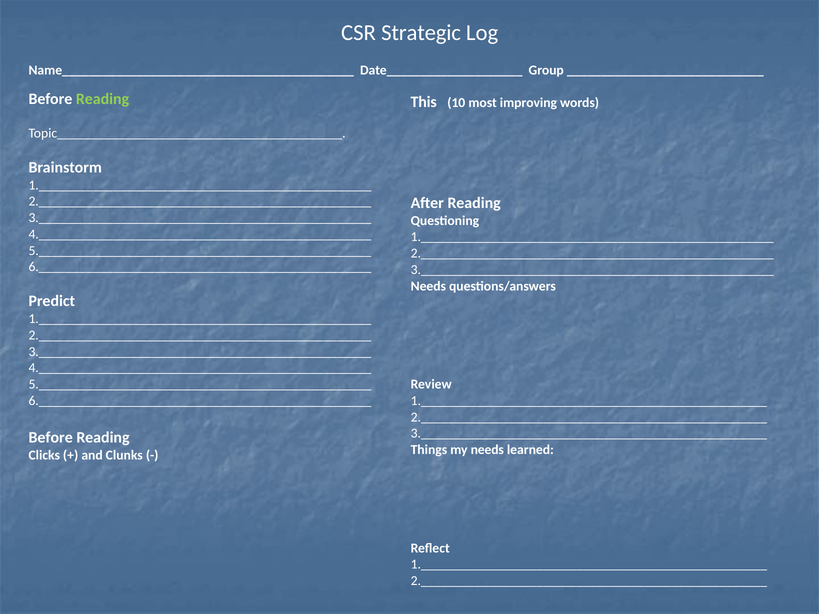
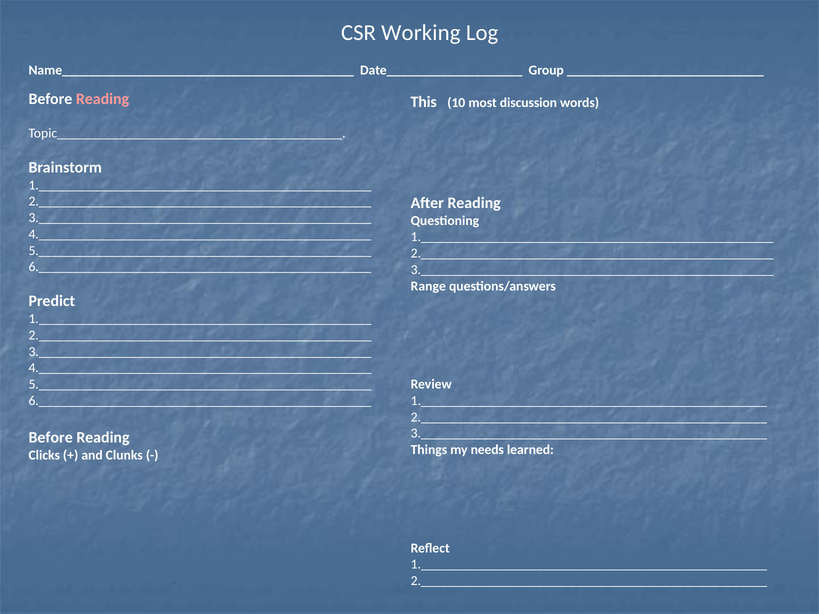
Strategic: Strategic -> Working (421, 33)
Reading colour: light green -> pink (103, 99)
improving: improving -> discussion (528, 103)
Needs: Needs -> Range (428, 286)
